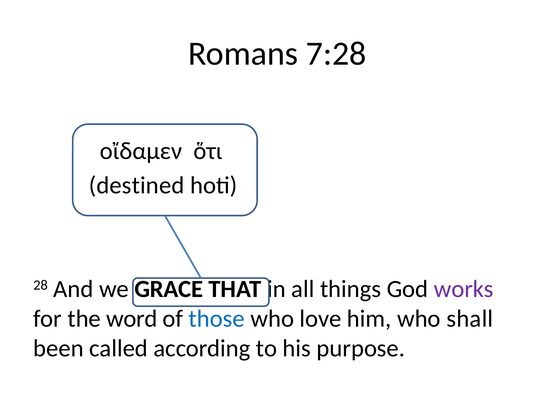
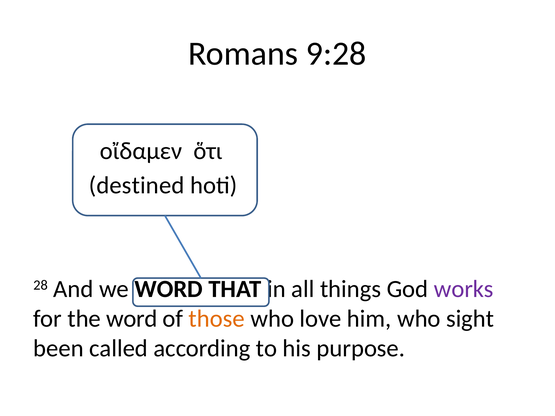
7:28: 7:28 -> 9:28 (336, 54)
we GRACE: GRACE -> WORD (169, 289)
those colour: blue -> orange (217, 319)
shall: shall -> sight (470, 319)
